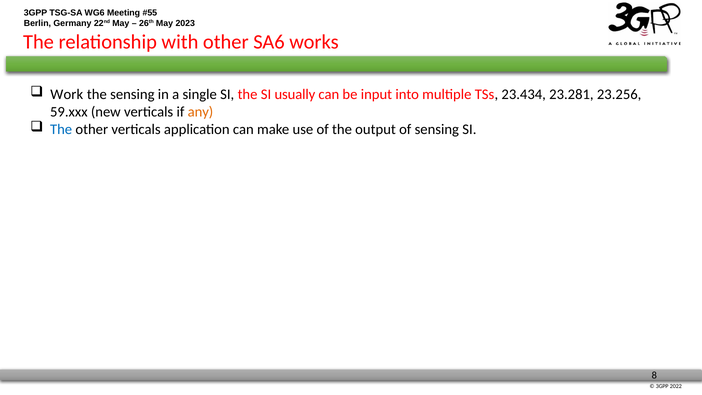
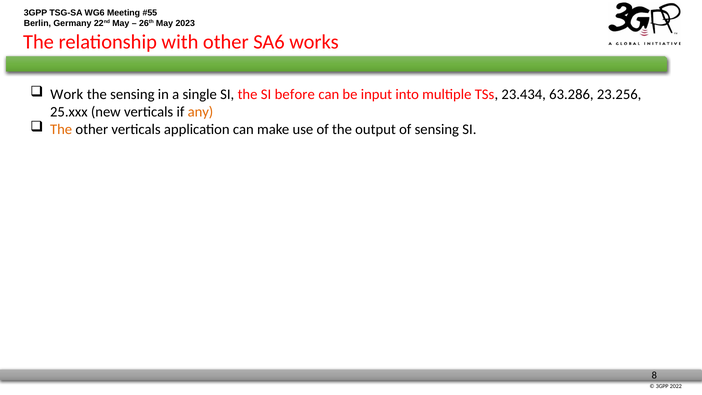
usually: usually -> before (295, 94)
23.281: 23.281 -> 63.286 (571, 94)
59.xxx: 59.xxx -> 25.xxx (69, 112)
The colour: blue -> orange (61, 129)
